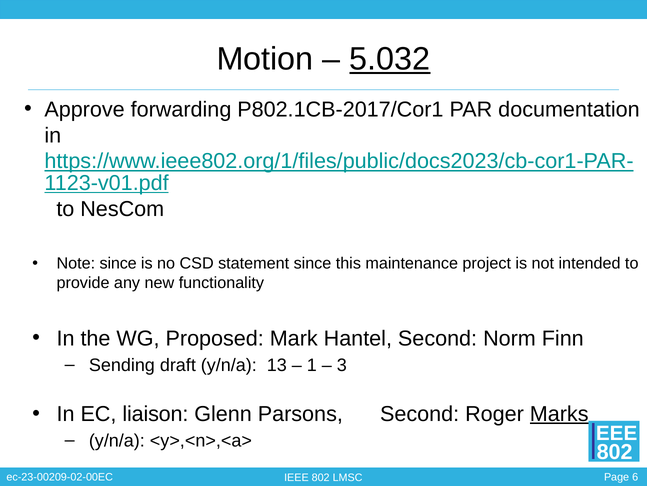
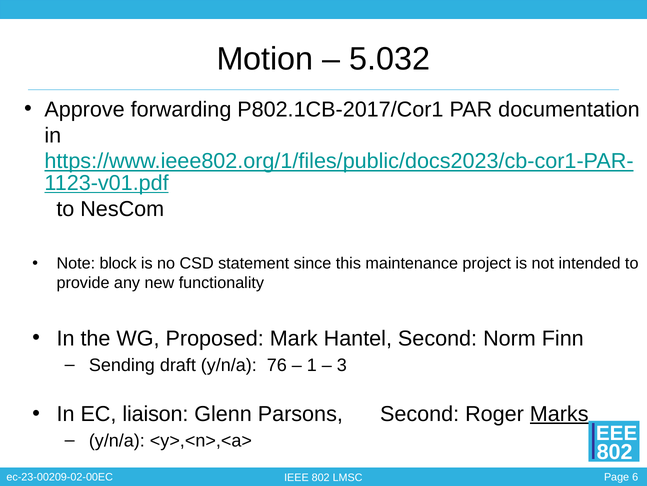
5.032 underline: present -> none (390, 59)
Note since: since -> block (118, 263)
13: 13 -> 76 (277, 365)
